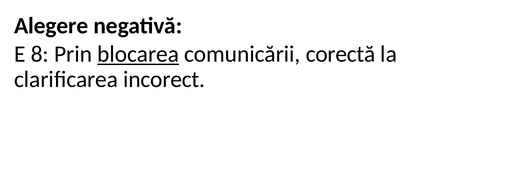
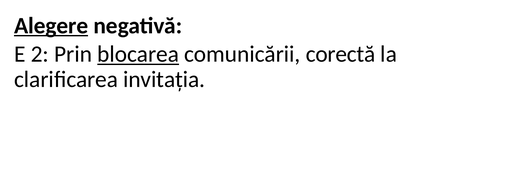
Alegere underline: none -> present (51, 26)
8: 8 -> 2 (40, 54)
incorect: incorect -> invitația (164, 79)
